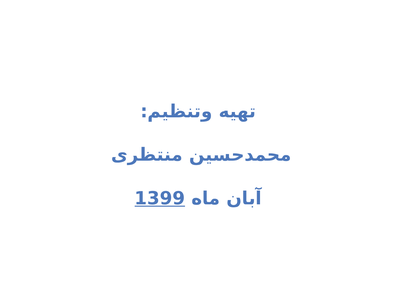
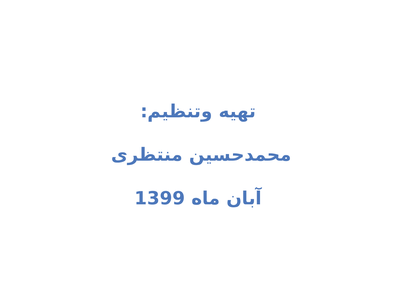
1399 underline: present -> none (160, 198)
